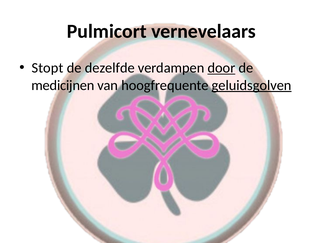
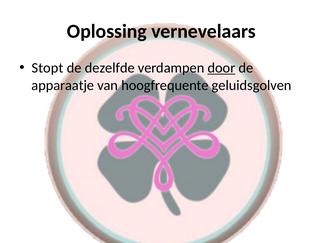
Pulmicort: Pulmicort -> Oplossing (107, 31)
medicijnen: medicijnen -> apparaatje (63, 85)
geluidsgolven underline: present -> none (252, 85)
